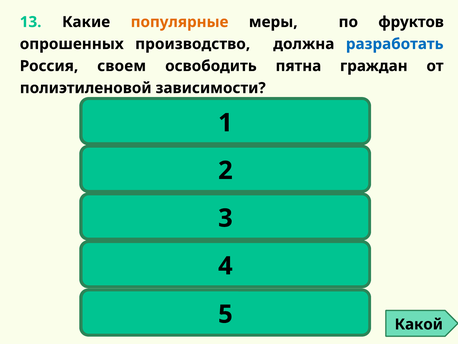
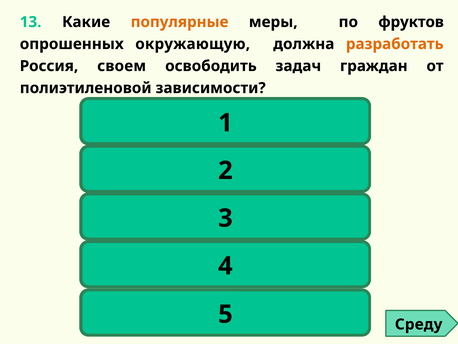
опрошенных производство: производство -> окружающую (193, 44)
разработать colour: blue -> orange (395, 44)
пятна: пятна -> задач (298, 66)
Какой: Какой -> Среду (419, 324)
